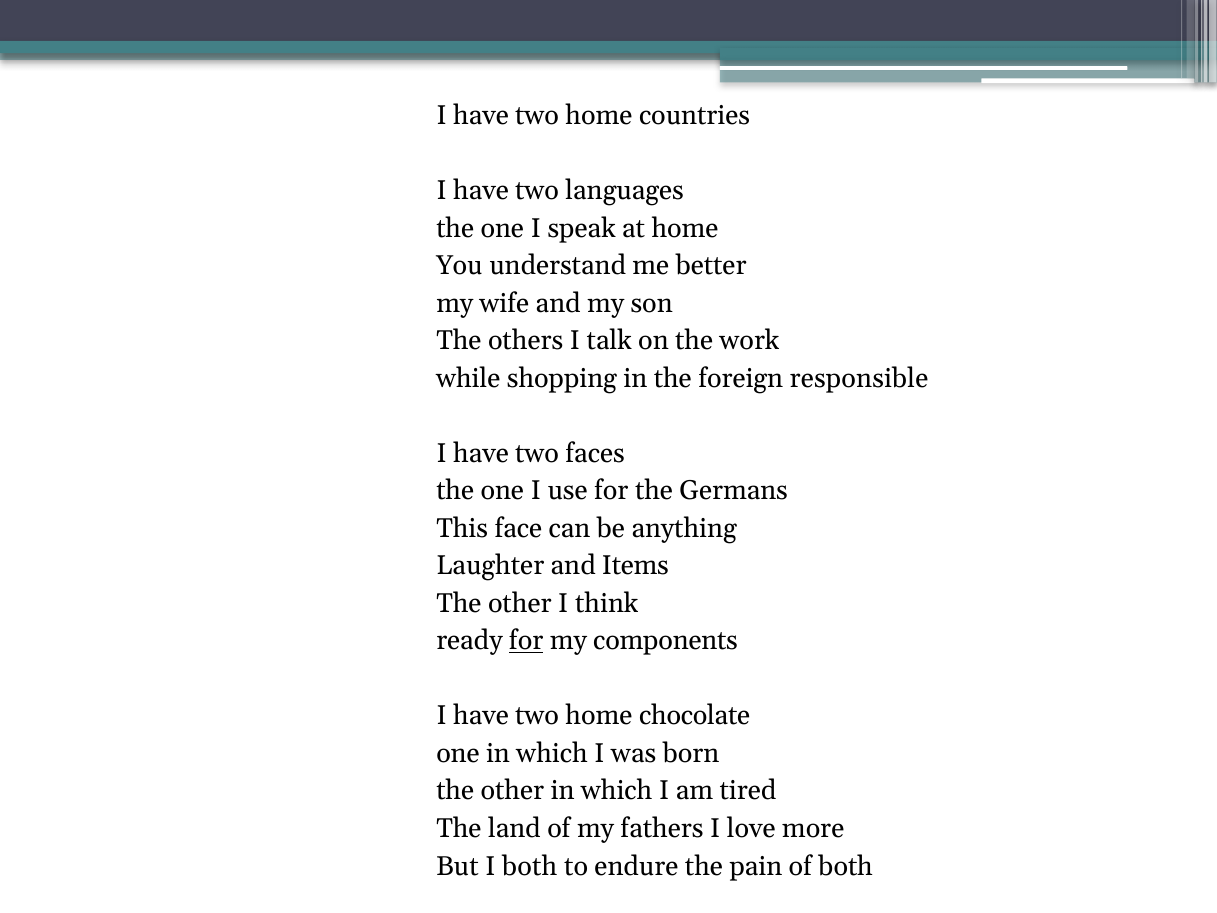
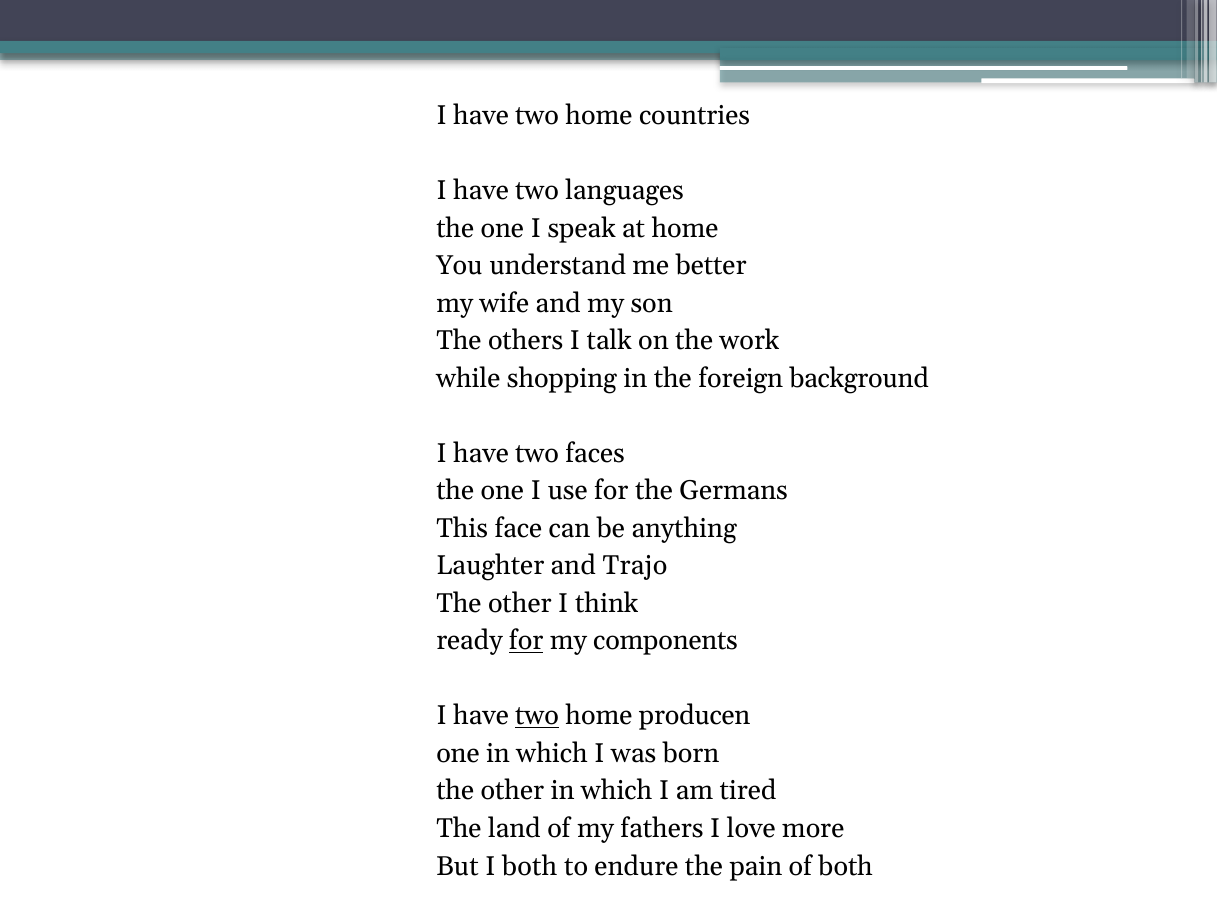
responsible: responsible -> background (859, 378)
Items: Items -> Trajo (635, 566)
two underline: none -> present (537, 716)
chocolate: chocolate -> producen (695, 716)
